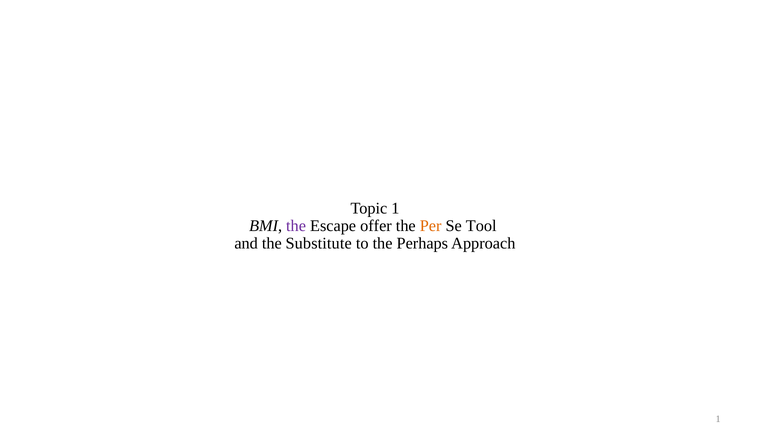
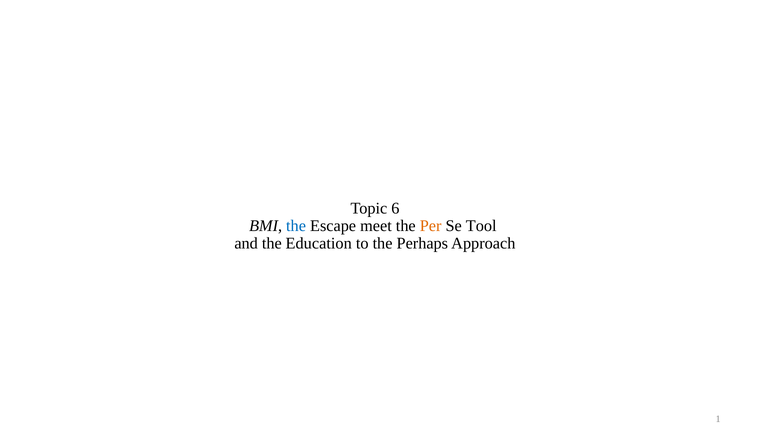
Topic 1: 1 -> 6 (395, 208)
the colour: purple -> blue (296, 226)
offer: offer -> meet (376, 226)
Substitute: Substitute -> Education (319, 243)
